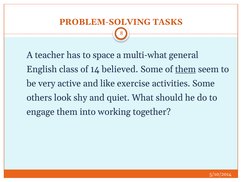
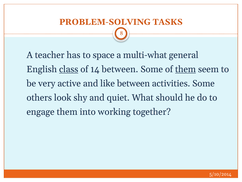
class underline: none -> present (69, 69)
14 believed: believed -> between (120, 69)
like exercise: exercise -> between (133, 83)
